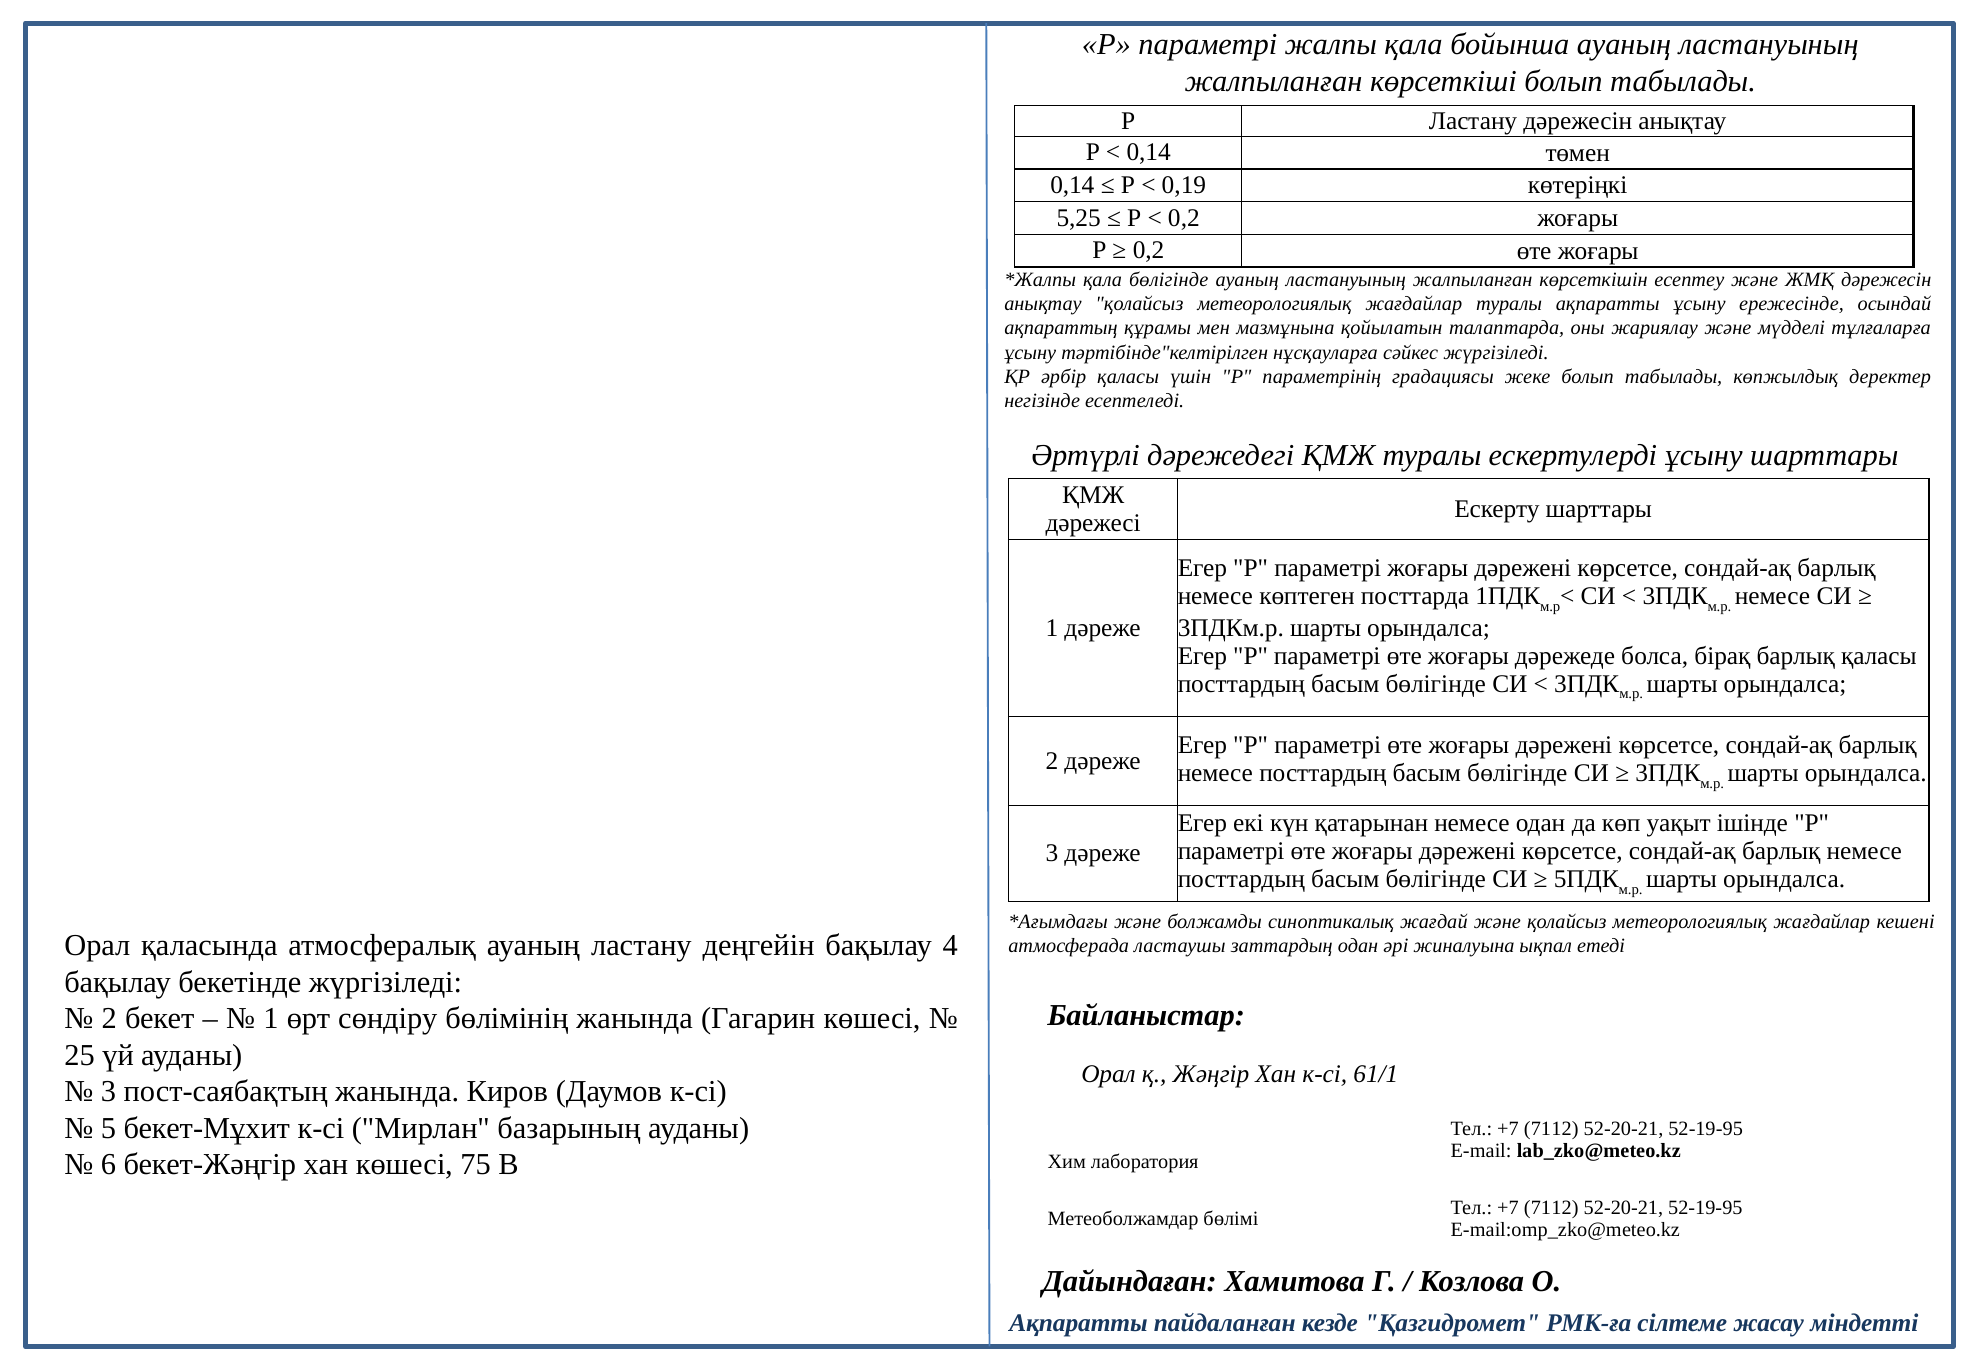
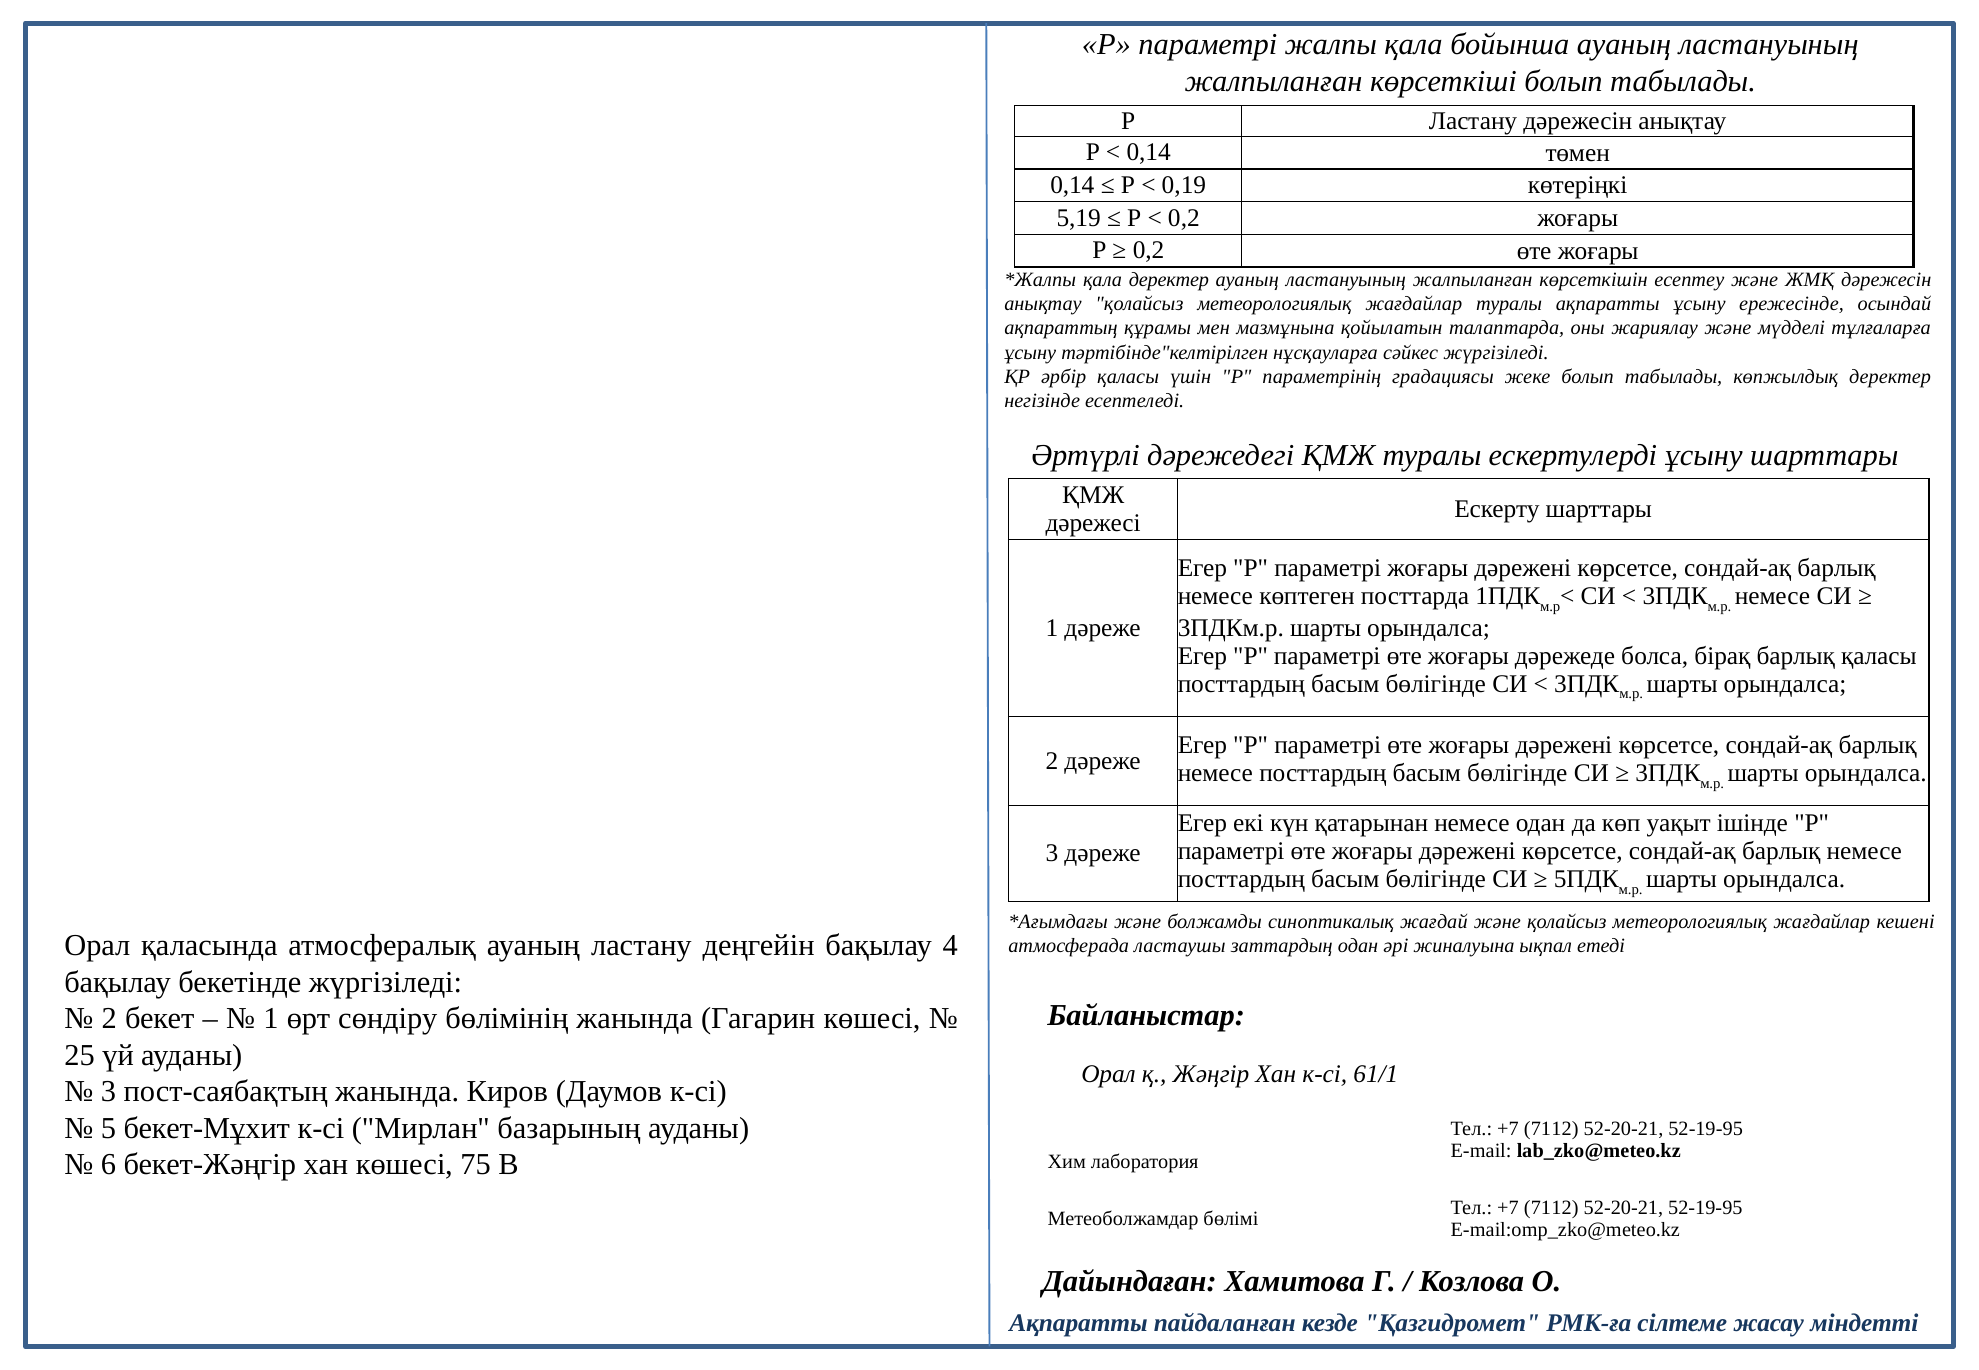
5,25: 5,25 -> 5,19 (1079, 218)
қала бөлігінде: бөлігінде -> деректер (1169, 279)
